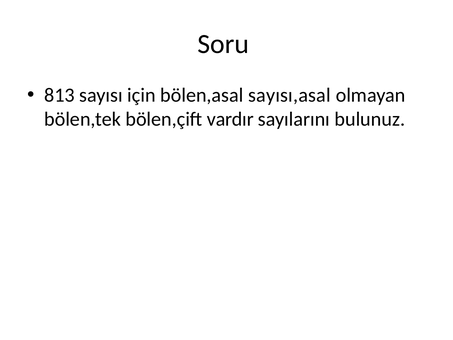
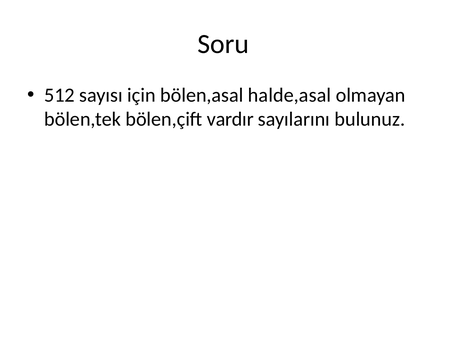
813: 813 -> 512 (59, 95)
sayısı,asal: sayısı,asal -> halde,asal (290, 95)
